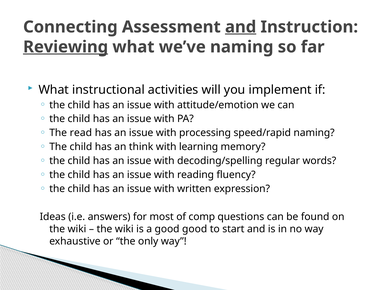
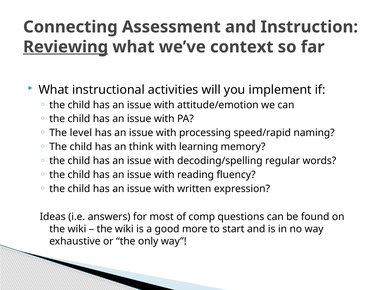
and underline: present -> none (241, 27)
we’ve naming: naming -> context (242, 47)
read: read -> level (81, 133)
good good: good -> more (195, 229)
